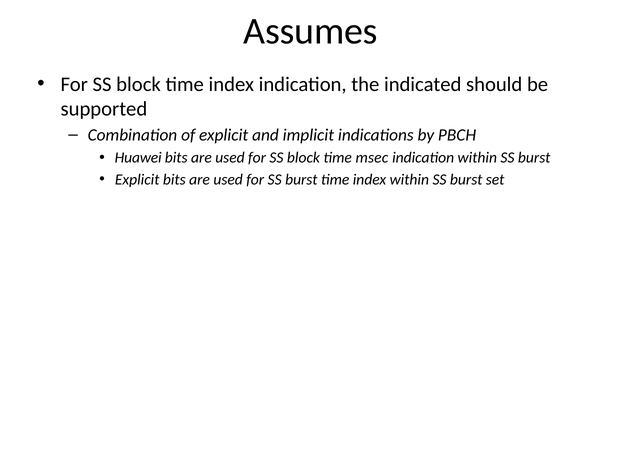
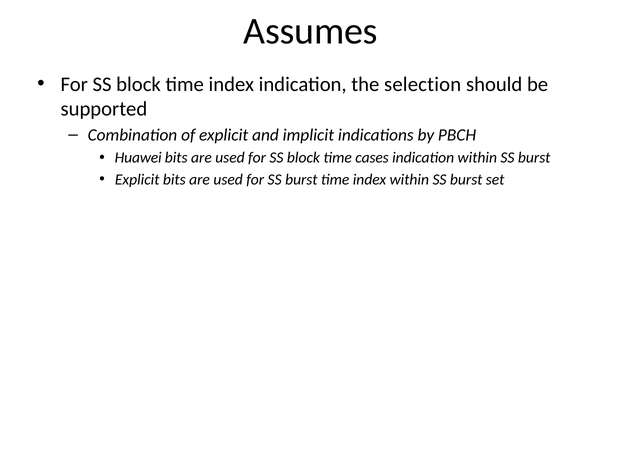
indicated: indicated -> selection (423, 84)
msec: msec -> cases (372, 158)
